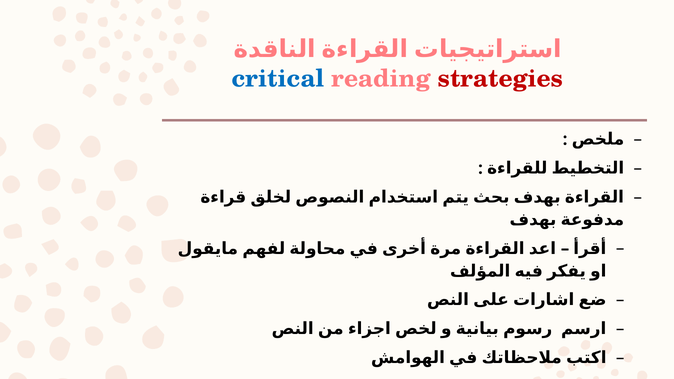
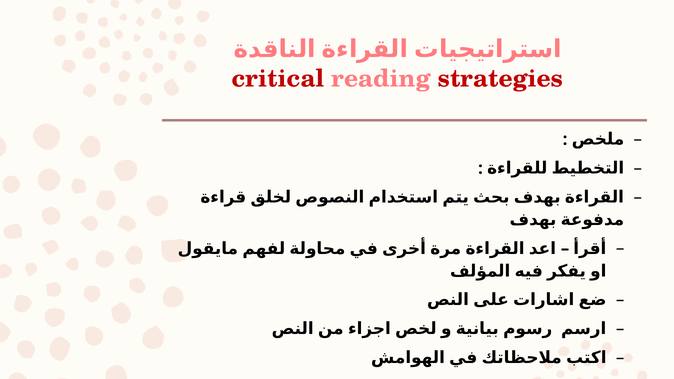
critical colour: blue -> red (278, 78)
